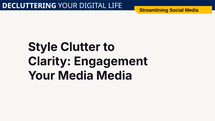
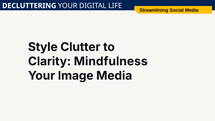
Engagement: Engagement -> Mindfulness (111, 61)
Your Media: Media -> Image (76, 76)
